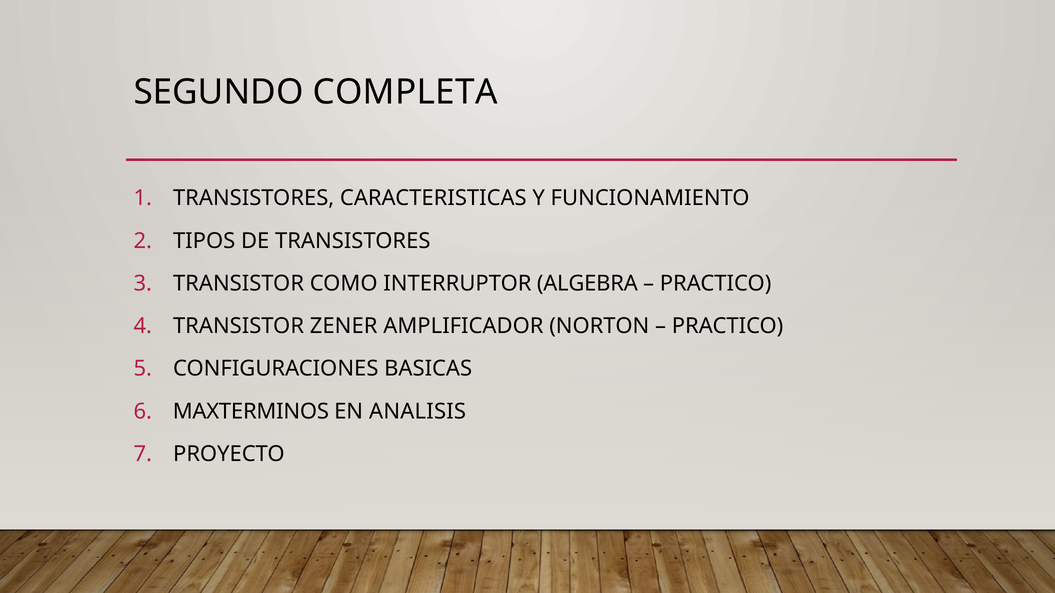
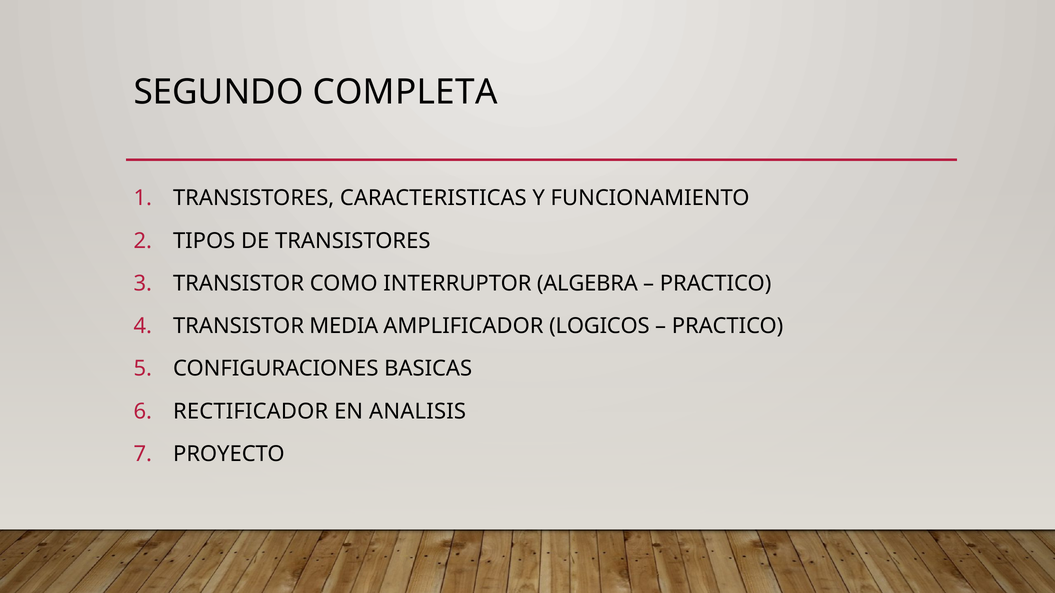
ZENER: ZENER -> MEDIA (344, 326)
NORTON: NORTON -> LOGICOS (599, 326)
MAXTERMINOS: MAXTERMINOS -> RECTIFICADOR (251, 412)
